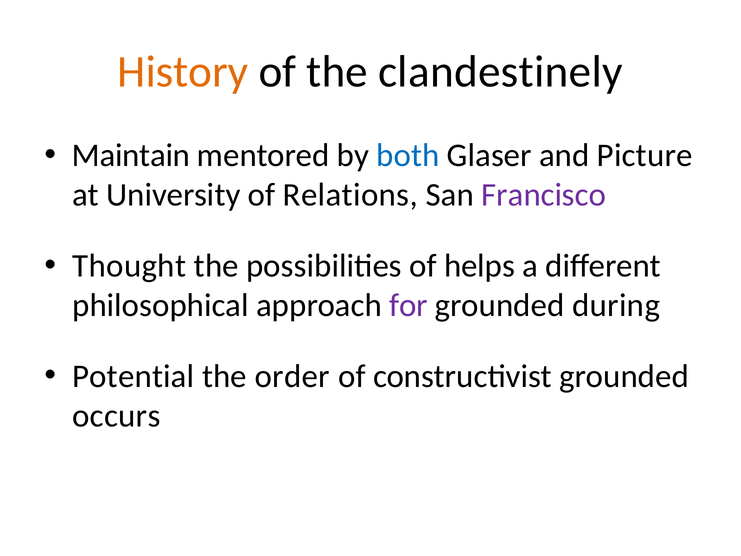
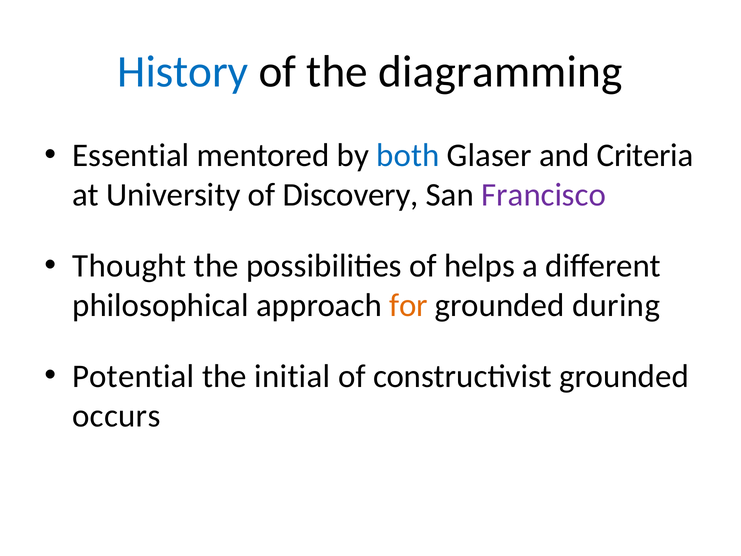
History colour: orange -> blue (183, 72)
clandestinely: clandestinely -> diagramming (500, 72)
Maintain: Maintain -> Essential (131, 155)
Picture: Picture -> Criteria (645, 155)
Relations: Relations -> Discovery (351, 195)
for colour: purple -> orange (408, 305)
order: order -> initial (292, 376)
